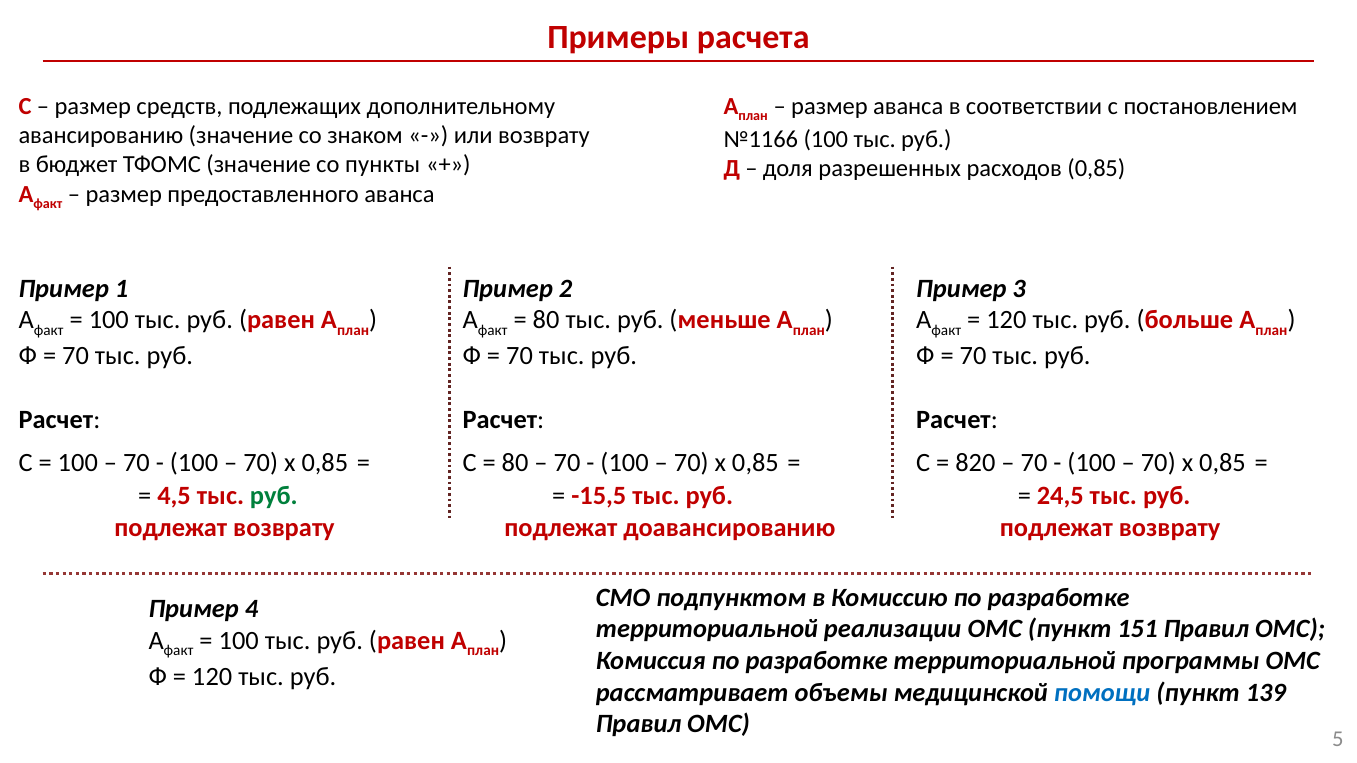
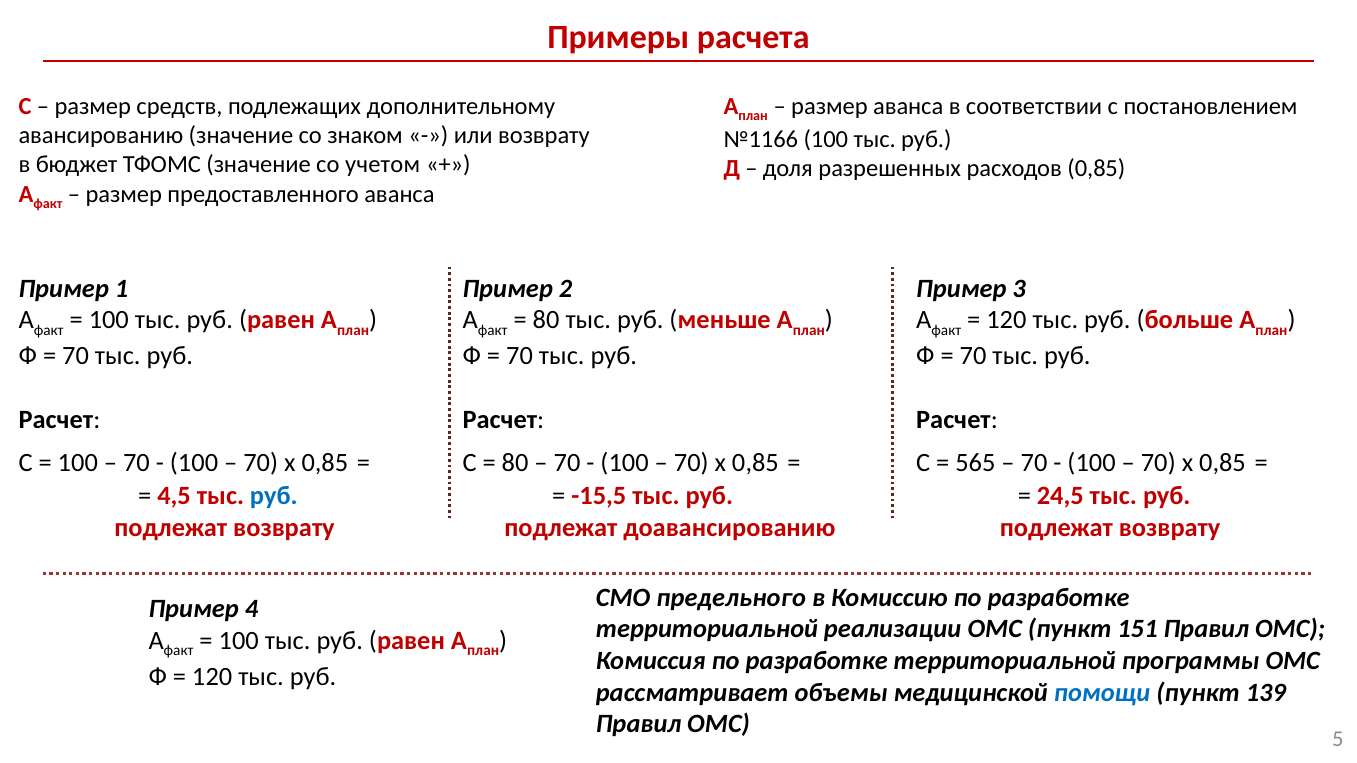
пункты: пункты -> учетом (383, 165)
820: 820 -> 565 (975, 463)
руб colour: green -> blue (274, 496)
подпунктом: подпунктом -> предельного (731, 598)
